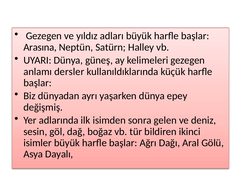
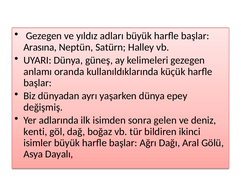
dersler: dersler -> oranda (69, 71)
sesin: sesin -> kenti (35, 131)
